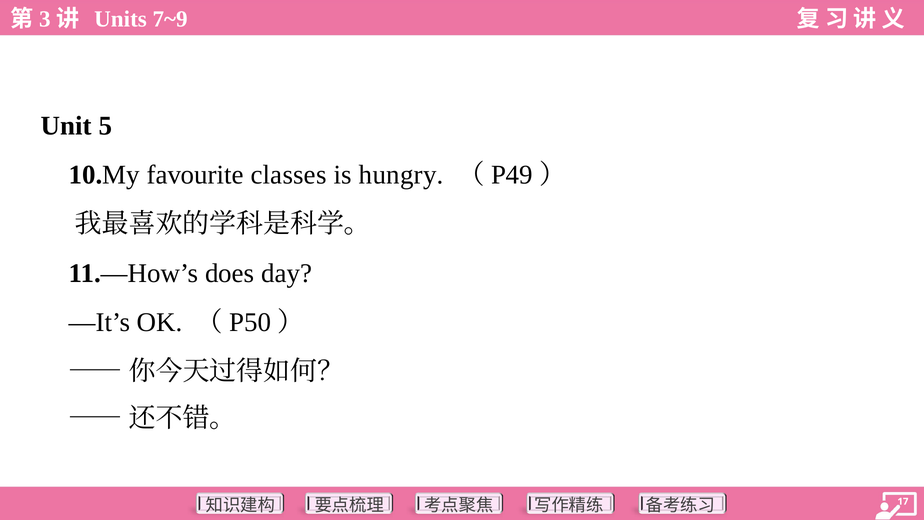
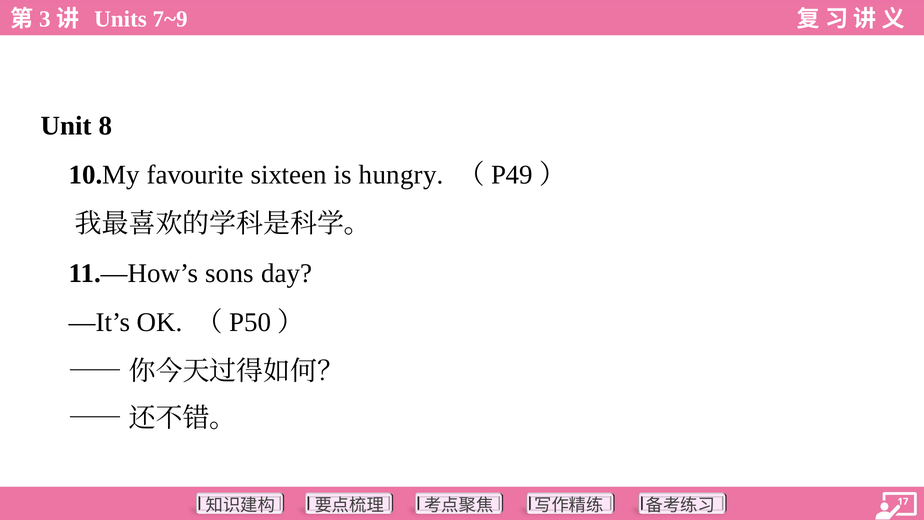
5: 5 -> 8 (105, 126)
classes: classes -> sixteen (289, 175)
does: does -> sons (229, 273)
